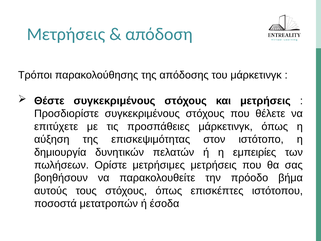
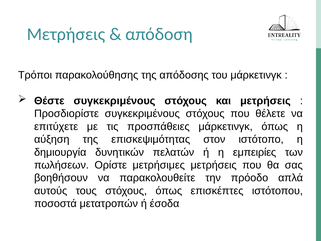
βήμα: βήμα -> απλά (291, 178)
